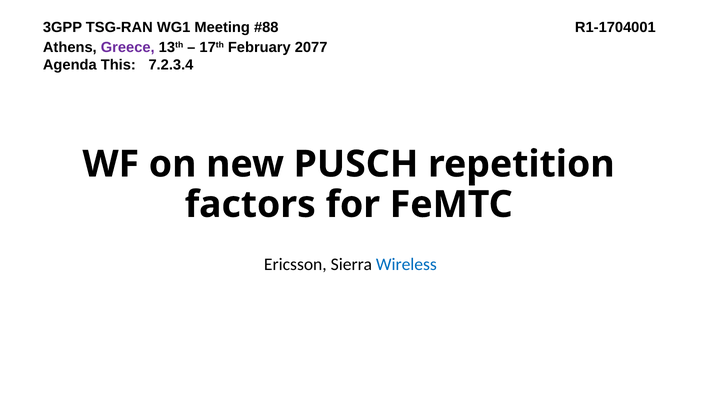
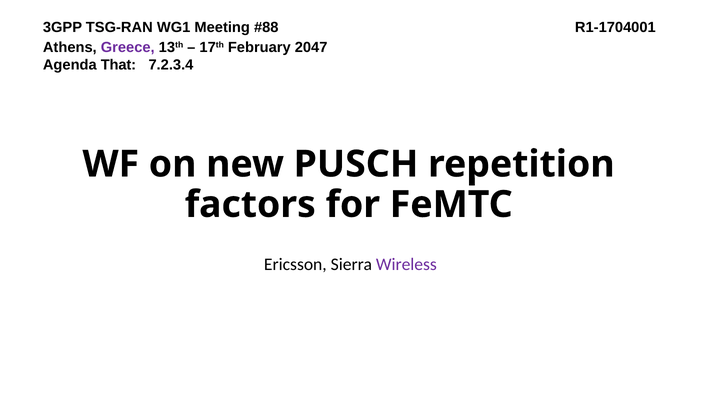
2077: 2077 -> 2047 (311, 47)
This: This -> That (118, 65)
Wireless colour: blue -> purple (406, 265)
